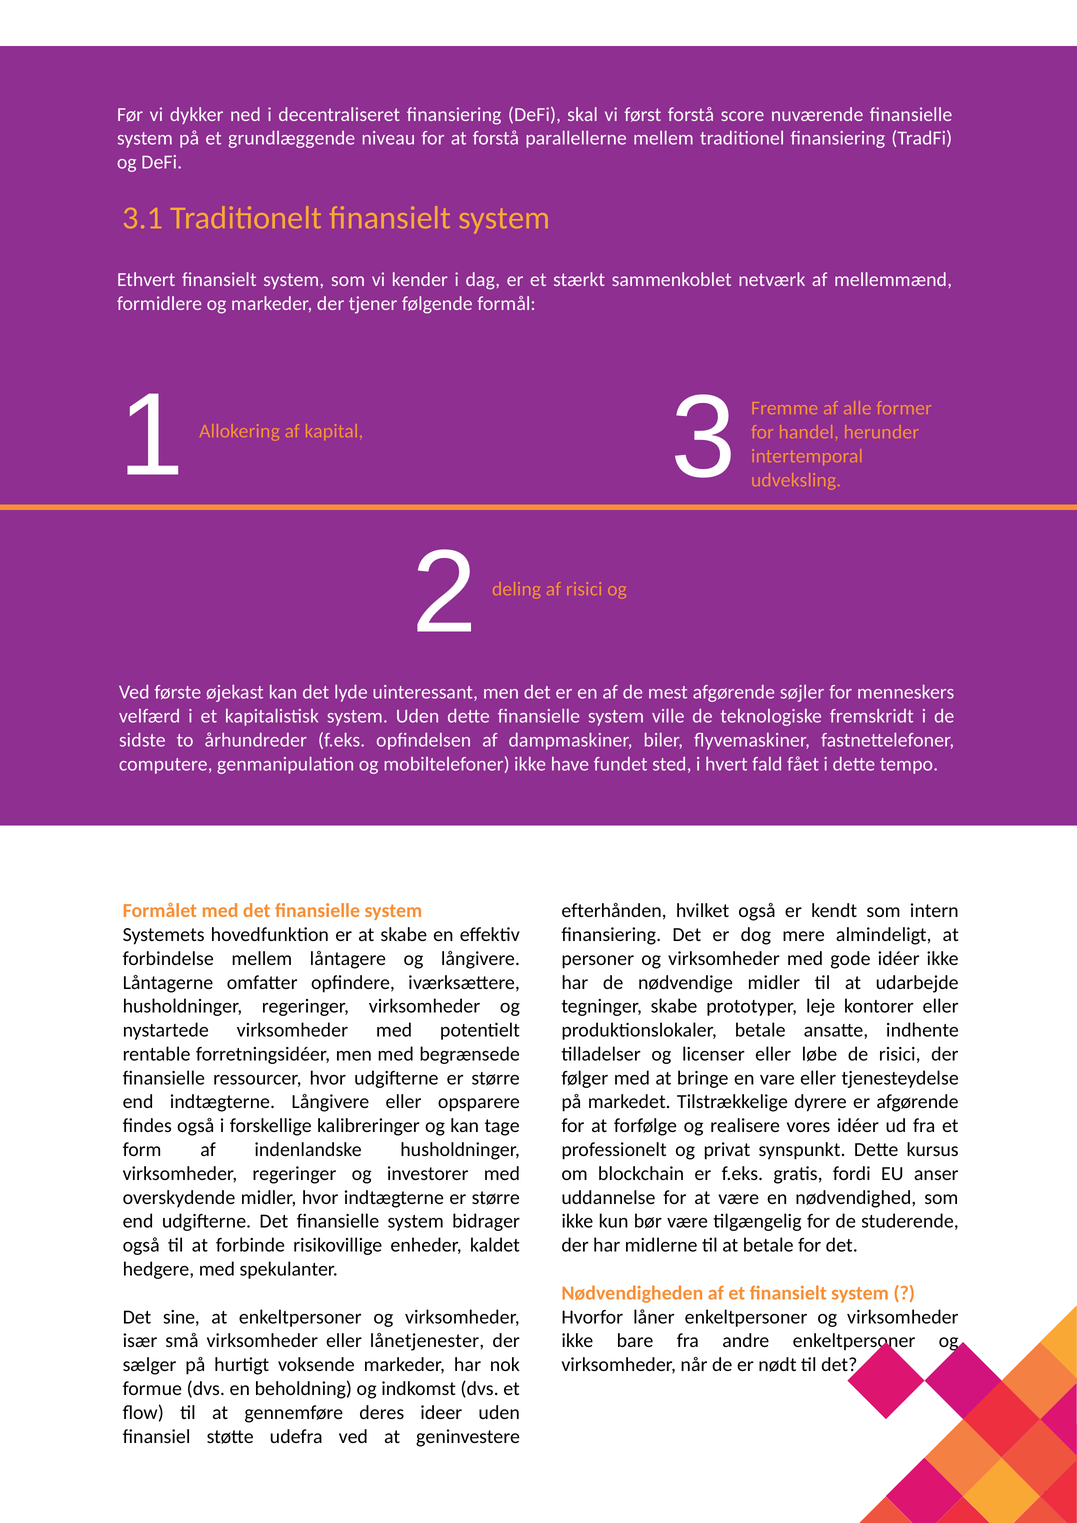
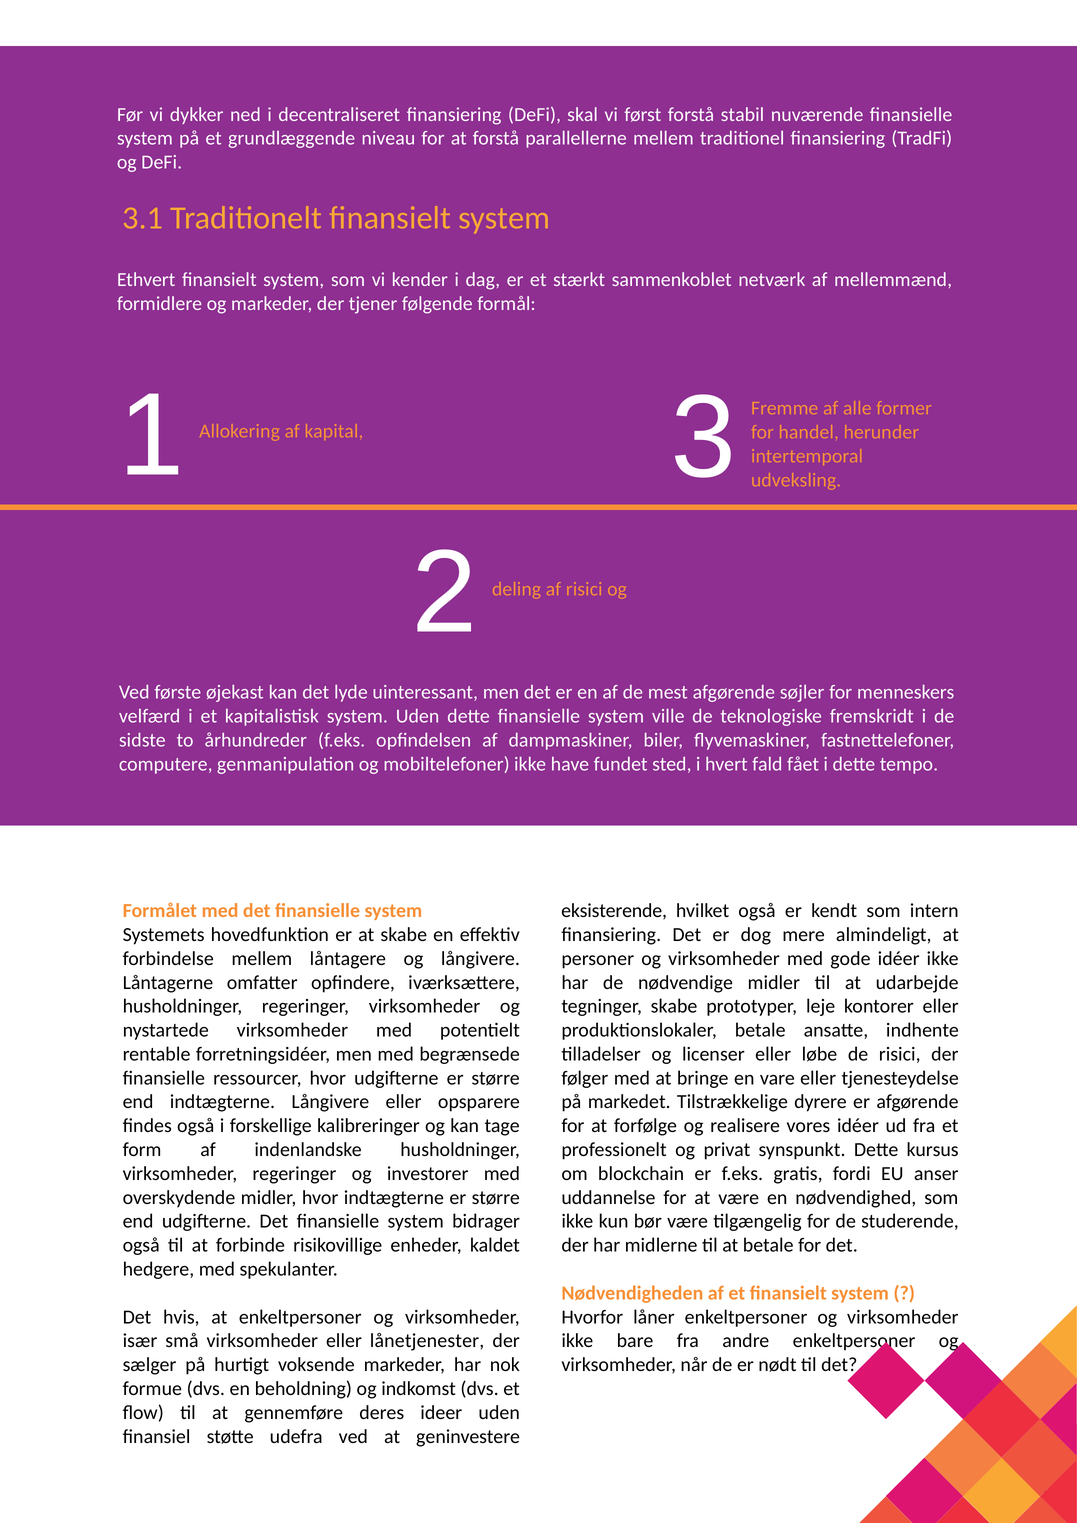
score: score -> stabil (743, 115)
efterhånden: efterhånden -> eksisterende (614, 911)
sine: sine -> hvis (181, 1317)
